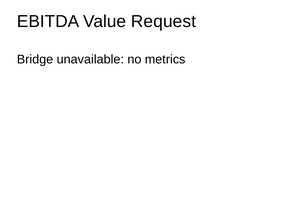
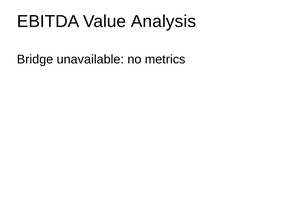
Request: Request -> Analysis (164, 21)
